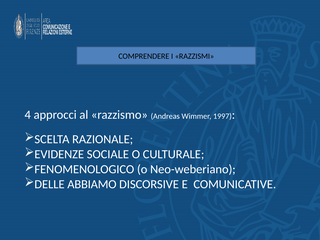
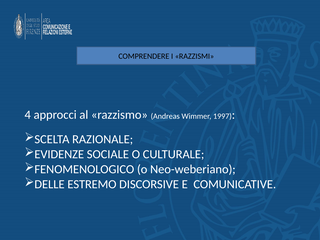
ABBIAMO: ABBIAMO -> ESTREMO (92, 184)
